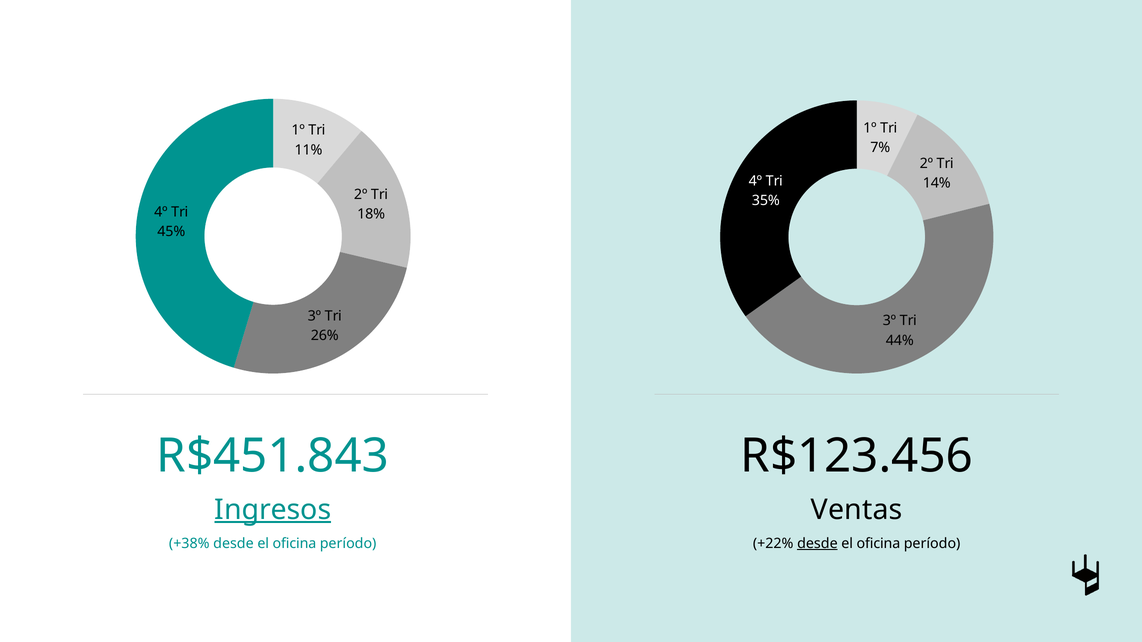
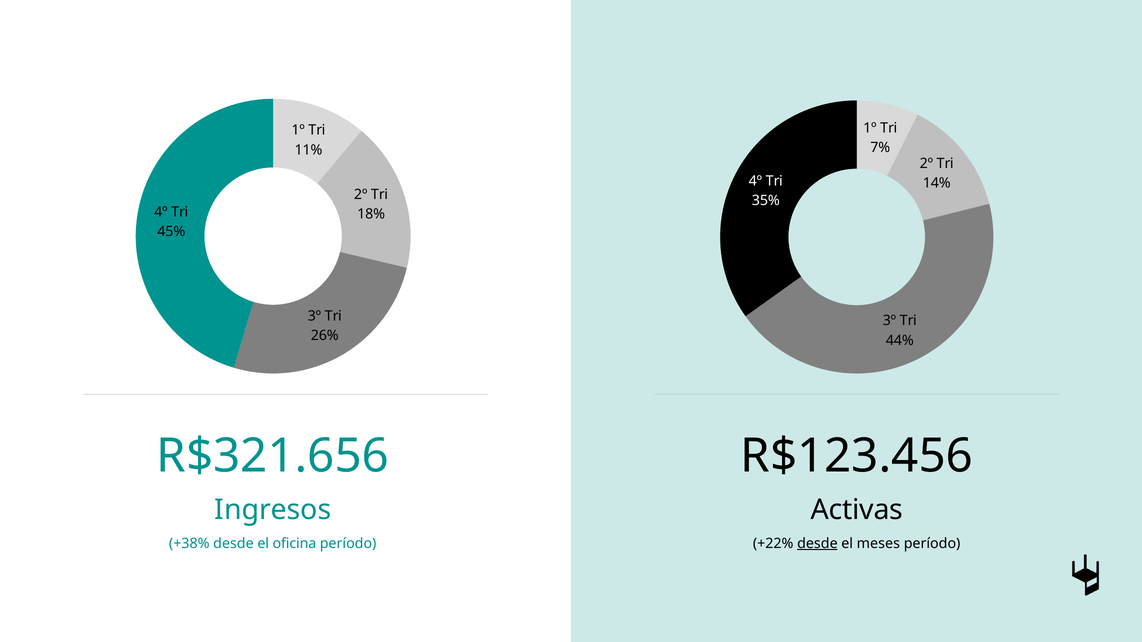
R$451.843: R$451.843 -> R$321.656 (273, 456)
Ingresos underline: present -> none (273, 510)
Ventas: Ventas -> Activas (857, 510)
oficina: oficina -> meses (878, 544)
